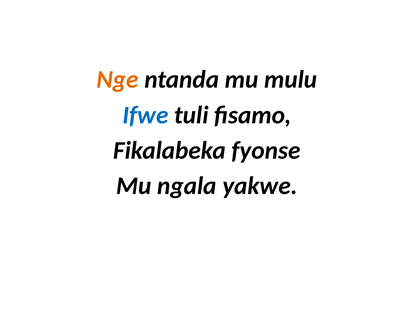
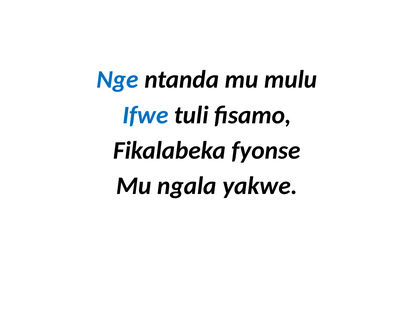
Nge colour: orange -> blue (118, 80)
